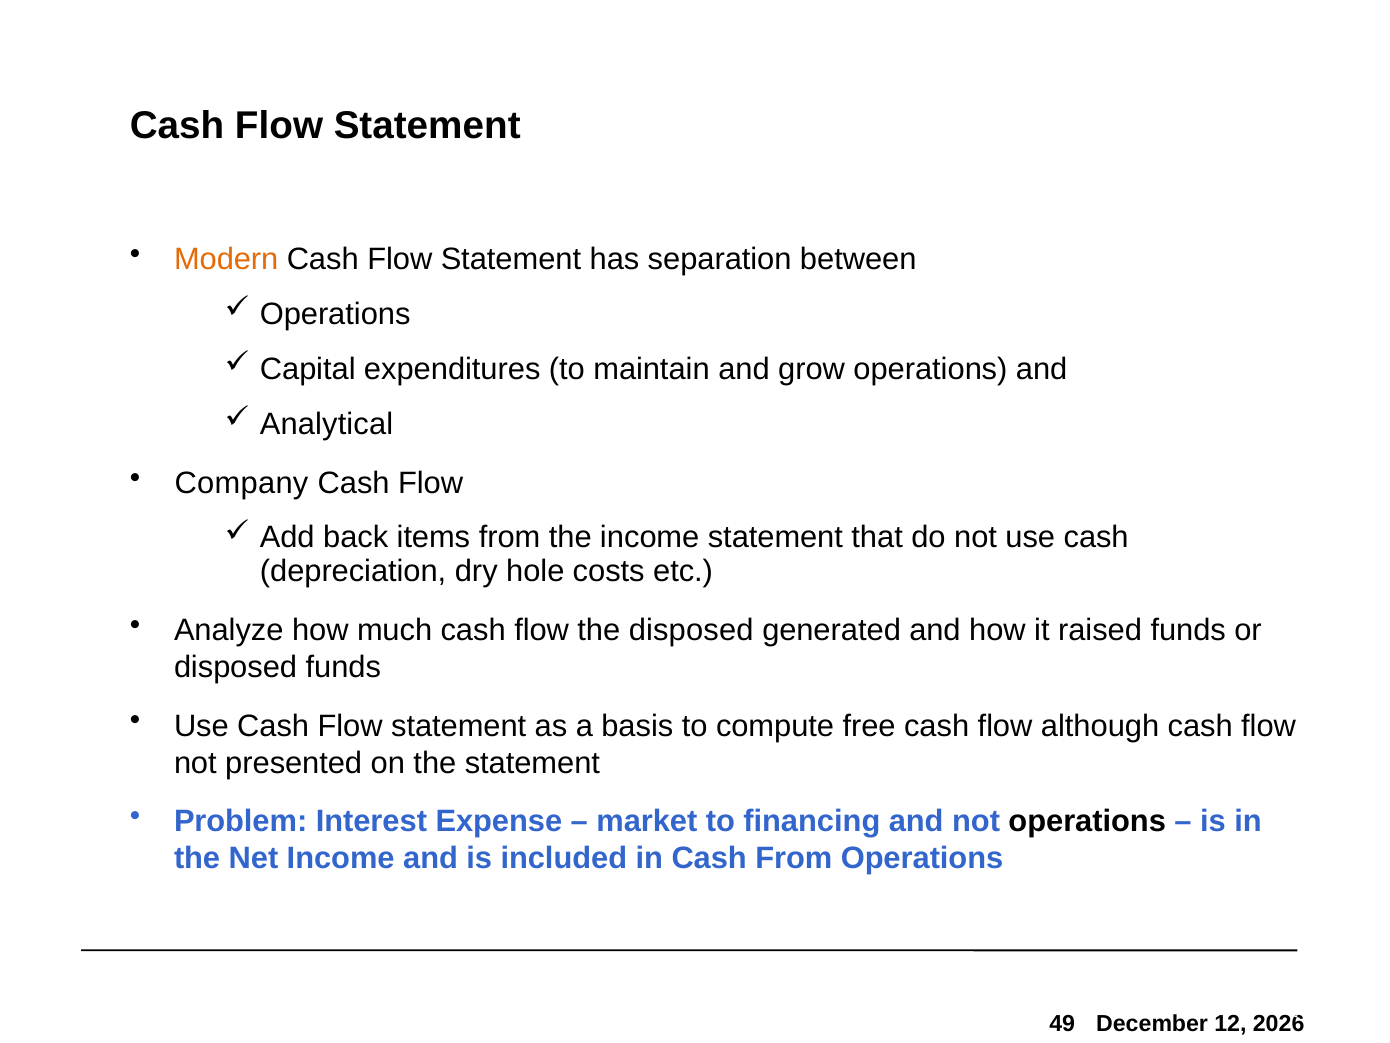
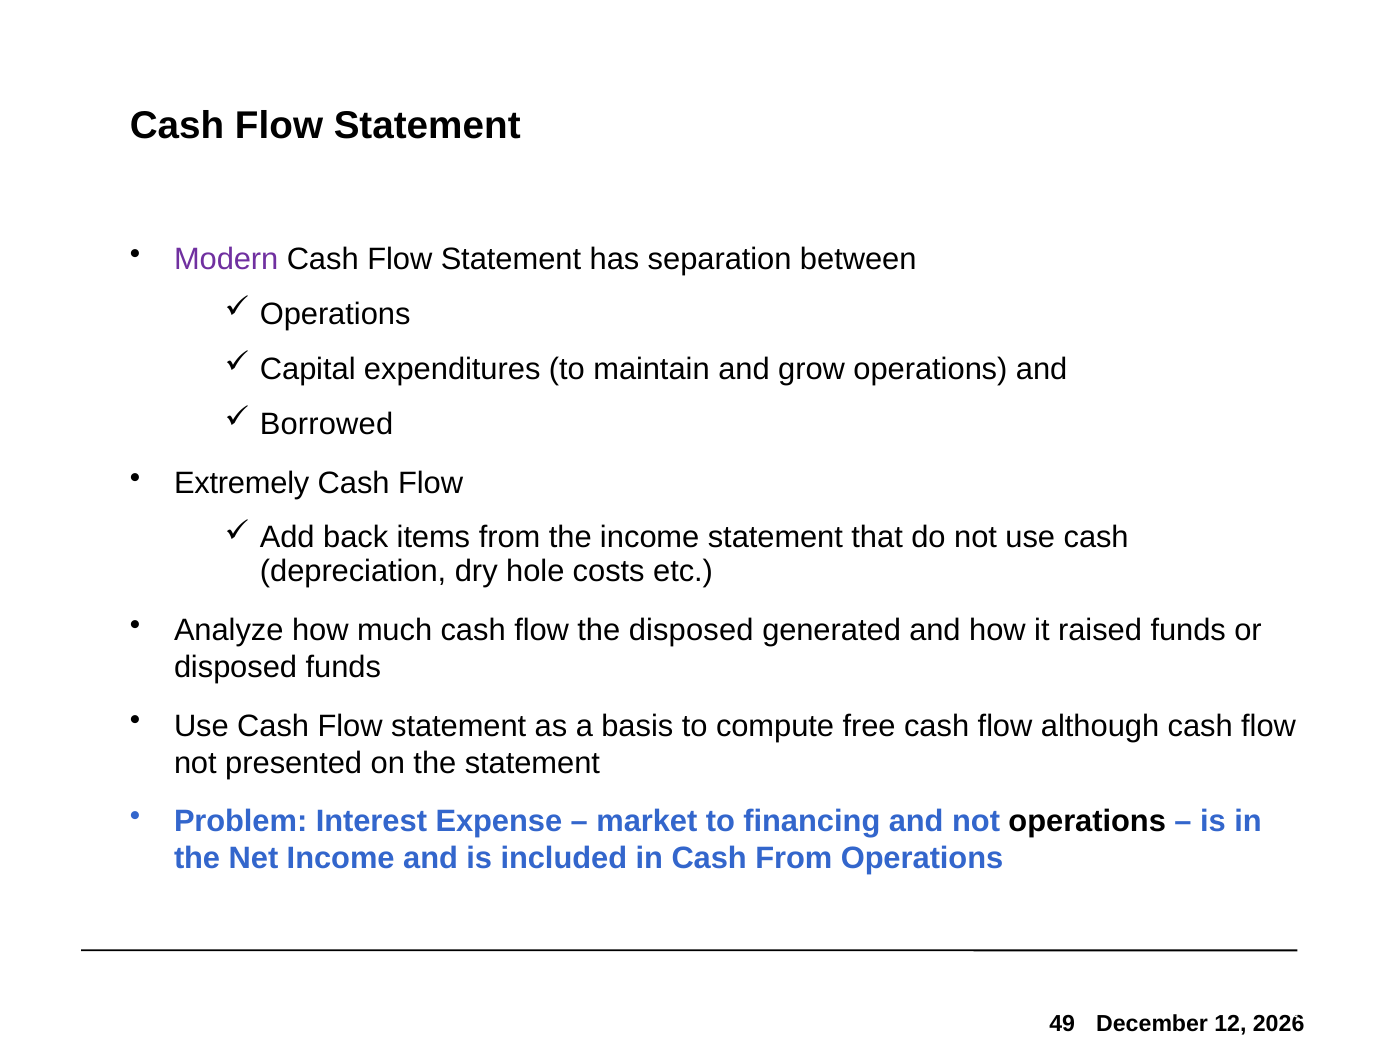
Modern colour: orange -> purple (226, 259)
Analytical: Analytical -> Borrowed (327, 424)
Company: Company -> Extremely (242, 483)
